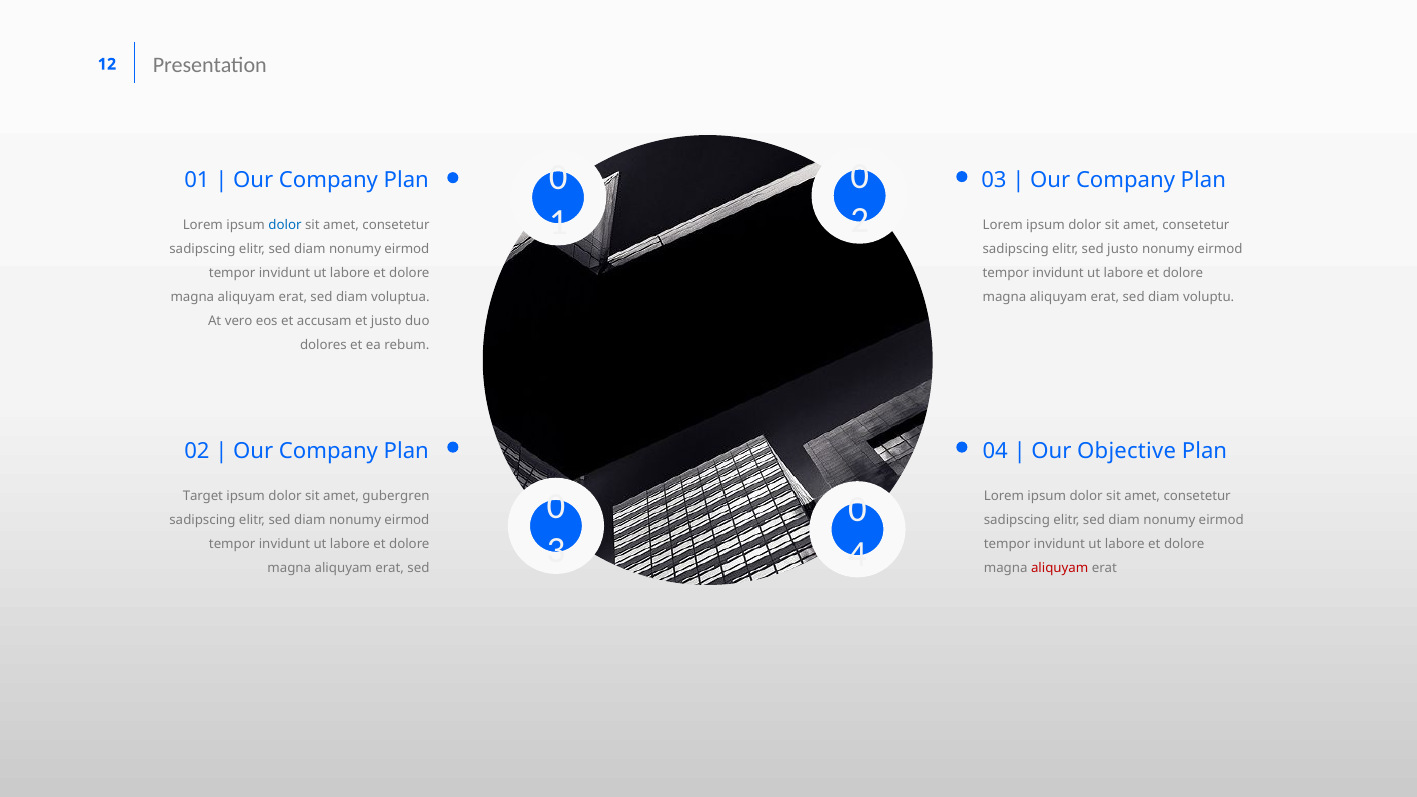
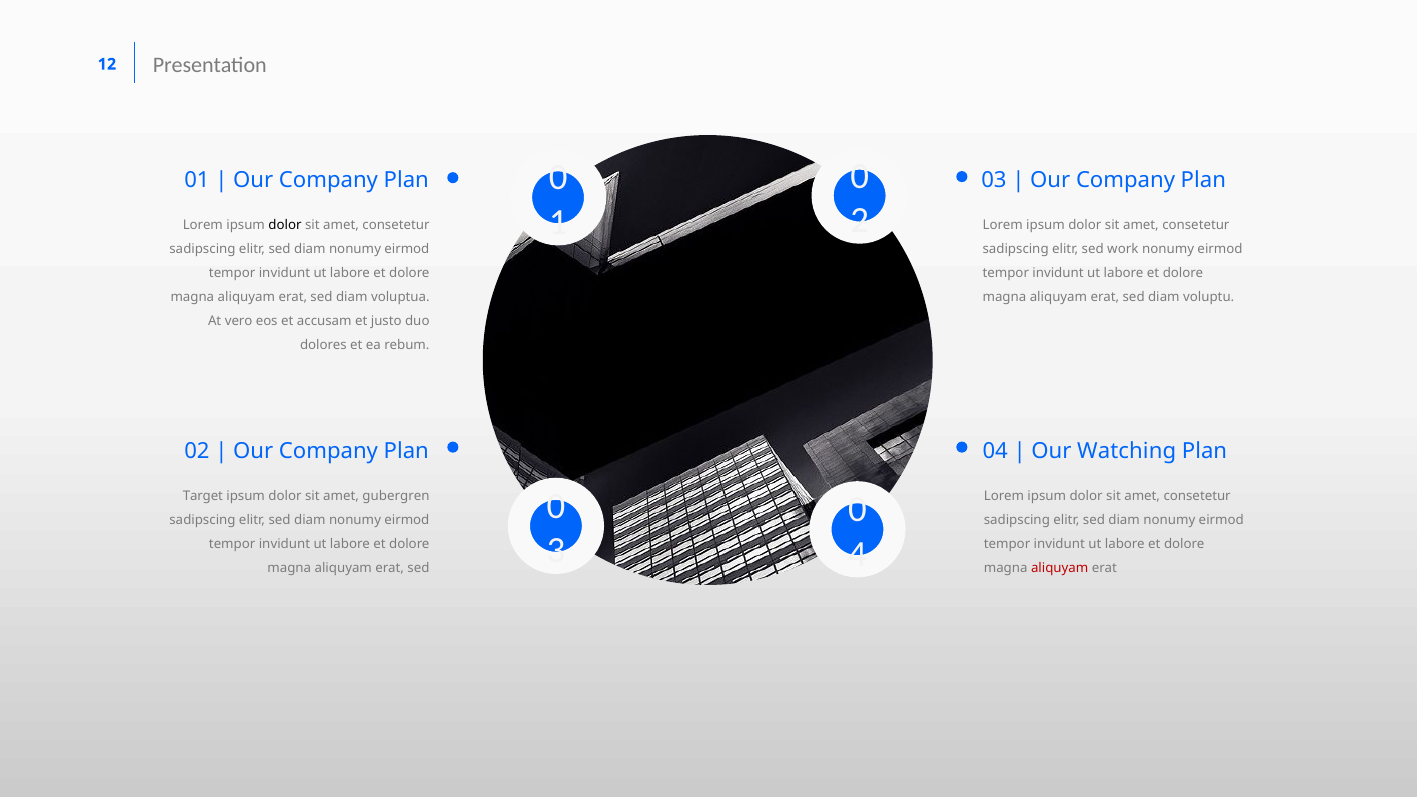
dolor colour: blue -> black (285, 225)
sed justo: justo -> work (1123, 249)
Objective: Objective -> Watching (1127, 451)
